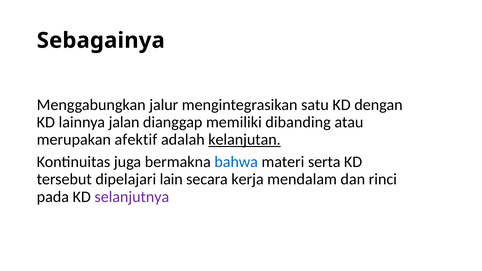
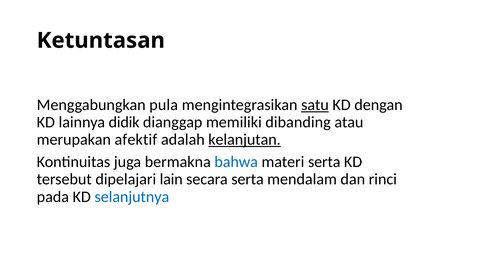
Sebagainya: Sebagainya -> Ketuntasan (101, 40)
jalur: jalur -> pula (164, 105)
satu underline: none -> present (315, 105)
jalan: jalan -> didik (124, 122)
secara kerja: kerja -> serta (248, 179)
selanjutnya colour: purple -> blue (132, 197)
